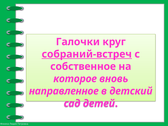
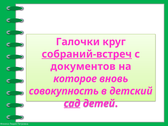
собственное: собственное -> документов (83, 66)
направленное: направленное -> совокупность (64, 91)
сад underline: none -> present (72, 103)
